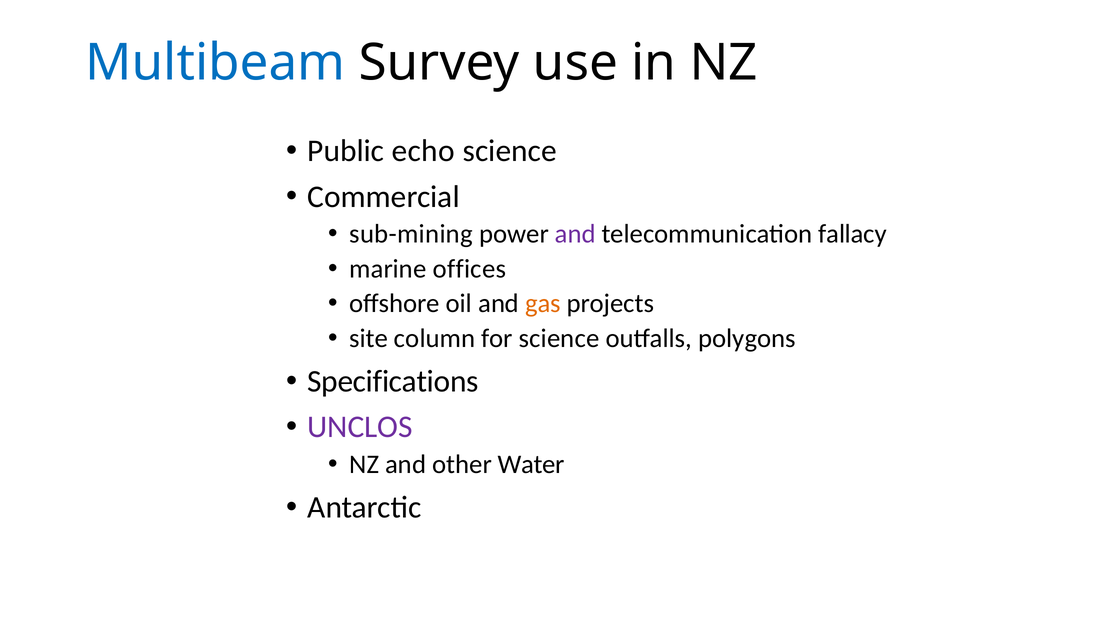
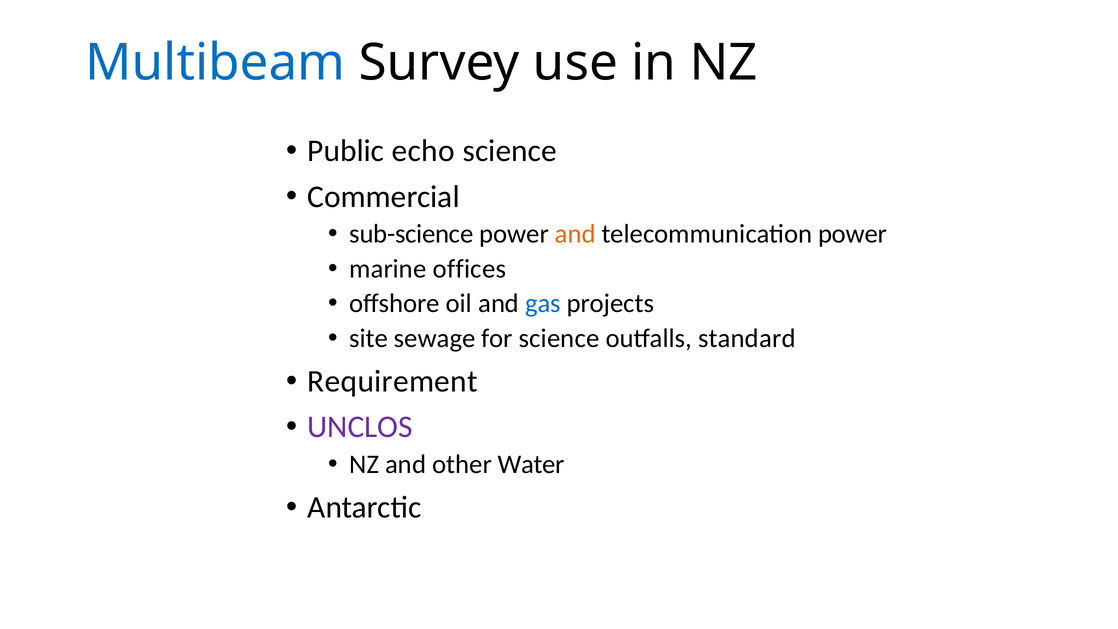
sub-mining: sub-mining -> sub-science (411, 234)
and colour: purple -> orange (575, 234)
telecommunication fallacy: fallacy -> power (853, 234)
gas colour: orange -> blue (543, 303)
column: column -> sewage (435, 338)
polygons: polygons -> standard (747, 338)
Specifications: Specifications -> Requirement (393, 381)
